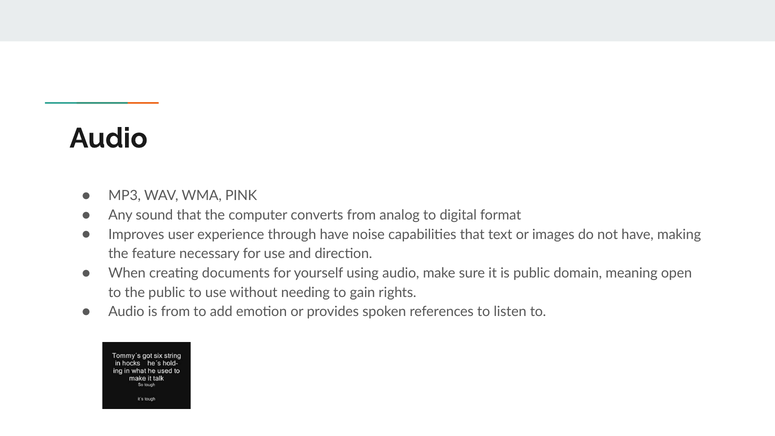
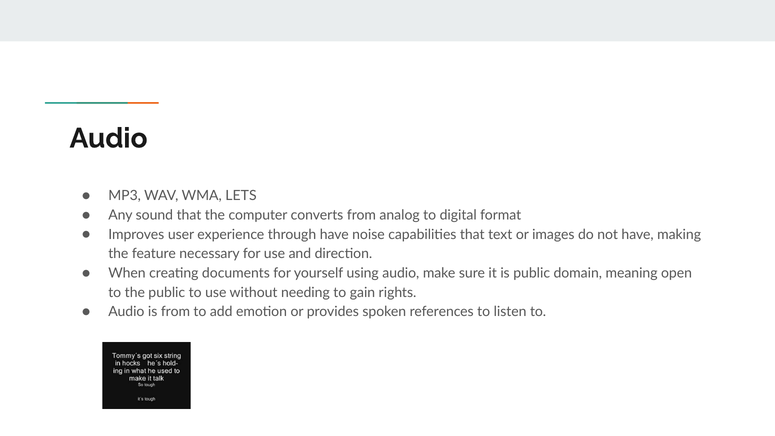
PINK: PINK -> LETS (241, 196)
